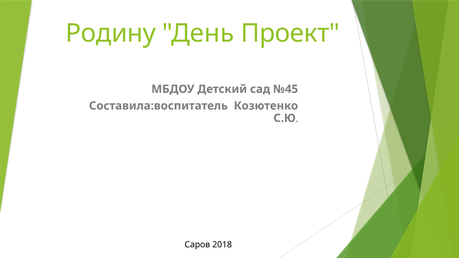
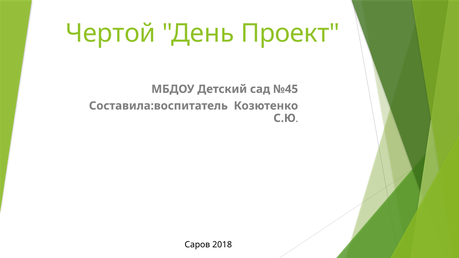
Родину: Родину -> Чертой (111, 33)
